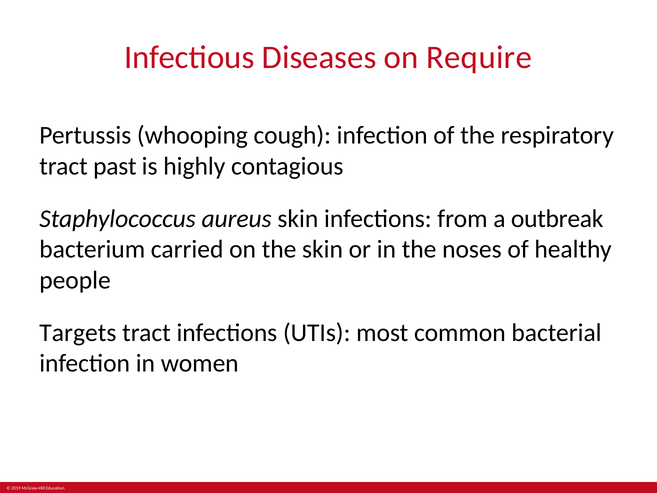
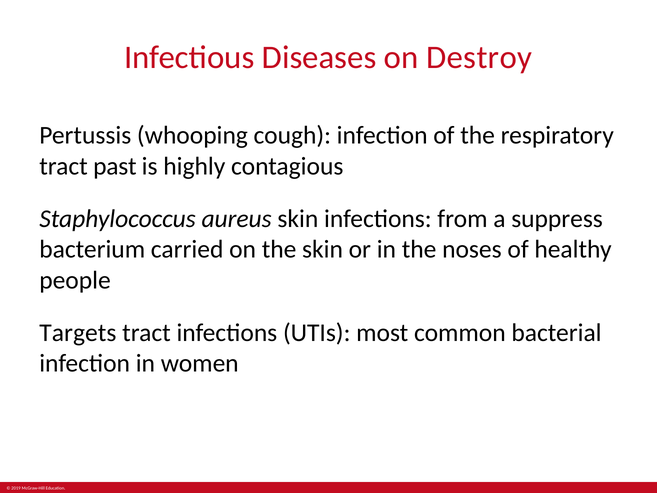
Require: Require -> Destroy (479, 57)
outbreak: outbreak -> suppress (557, 219)
